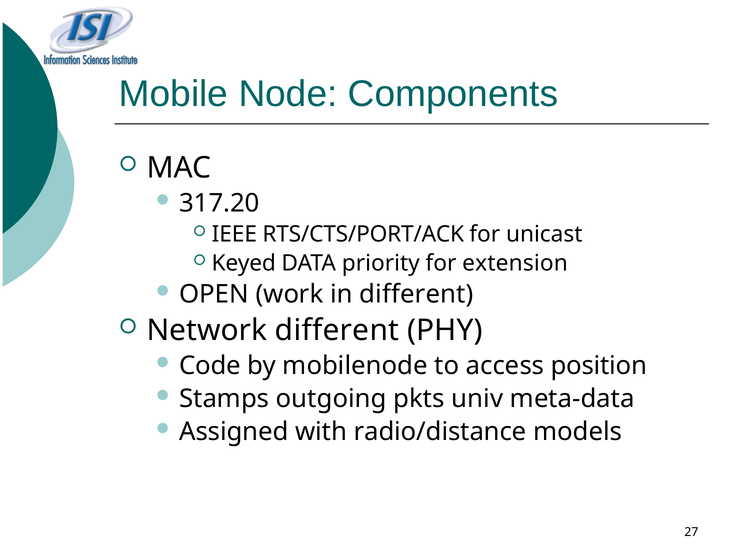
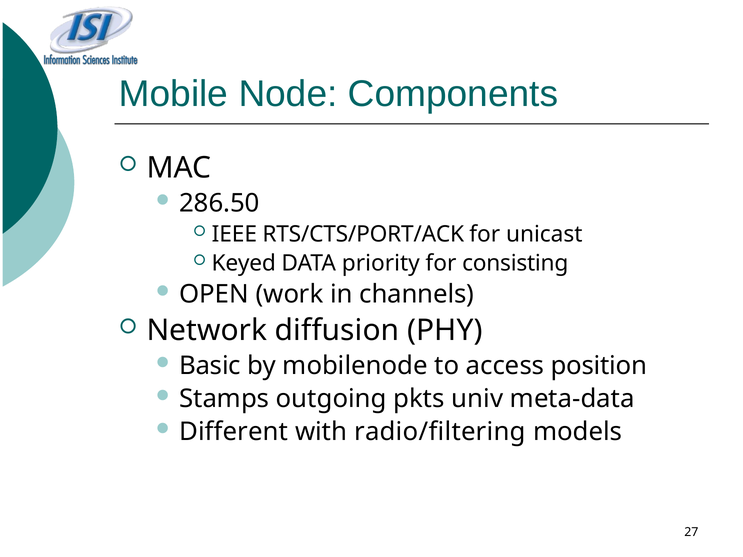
317.20: 317.20 -> 286.50 (219, 203)
extension: extension -> consisting (515, 263)
in different: different -> channels (417, 295)
Network different: different -> diffusion (337, 331)
Code: Code -> Basic (210, 366)
Assigned: Assigned -> Different (234, 432)
radio/distance: radio/distance -> radio/filtering (440, 432)
